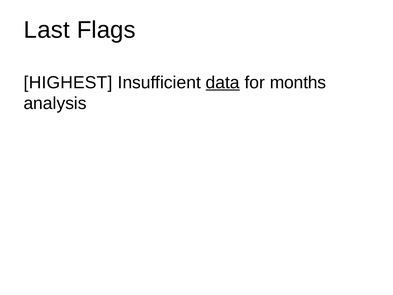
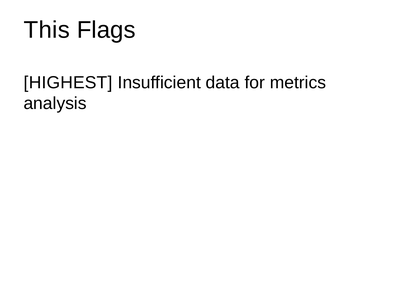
Last: Last -> This (47, 30)
data underline: present -> none (223, 82)
months: months -> metrics (298, 82)
